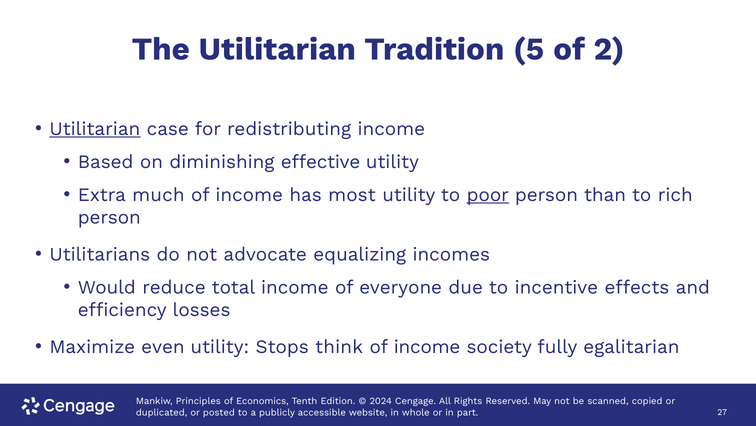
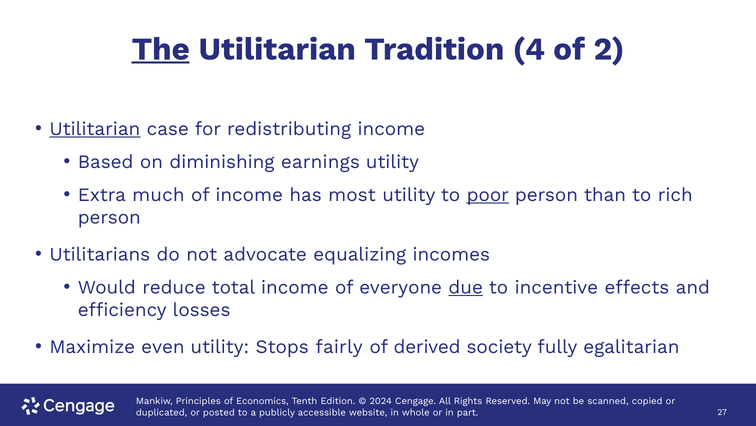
The underline: none -> present (161, 49)
5: 5 -> 4 (529, 49)
effective: effective -> earnings (320, 162)
due underline: none -> present (466, 287)
think: think -> fairly (339, 346)
income: income -> derived (427, 346)
